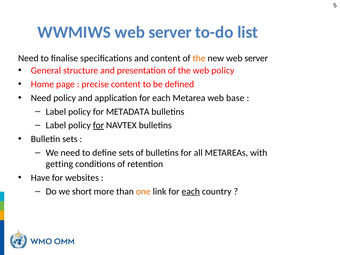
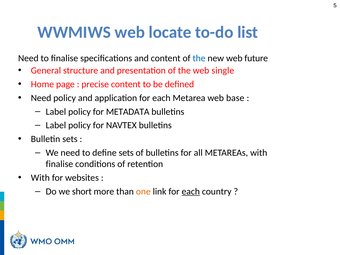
WWMIWS web server: server -> locate (170, 32)
the colour: orange -> blue (199, 58)
new web server: server -> future (256, 58)
web policy: policy -> single (223, 71)
for underline: present -> none (98, 125)
getting: getting -> finalise (59, 164)
Have: Have -> With (40, 178)
